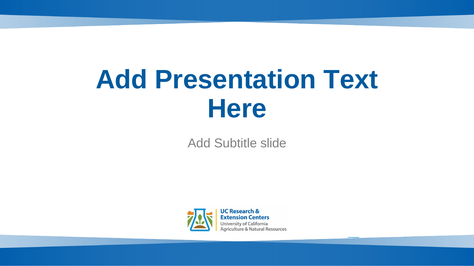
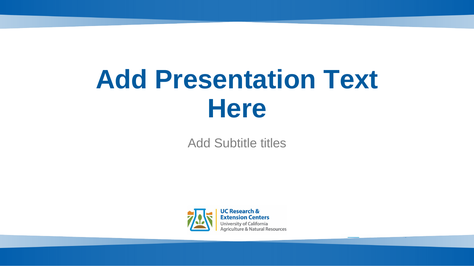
slide: slide -> titles (273, 144)
